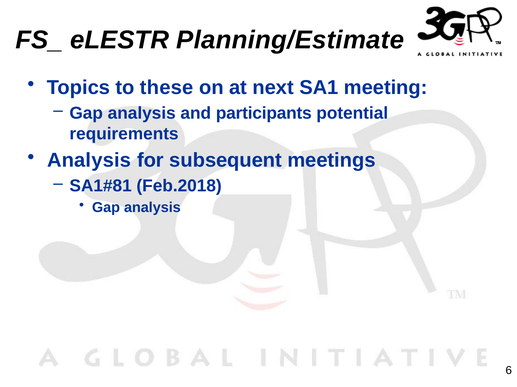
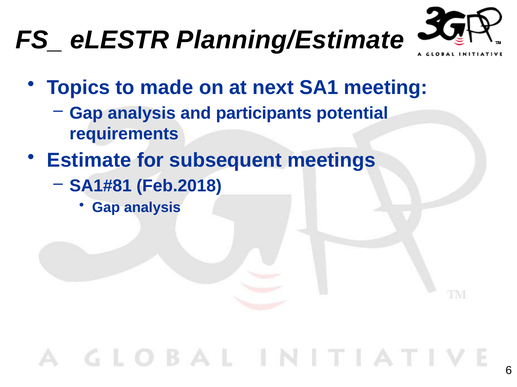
these: these -> made (167, 88)
Analysis: Analysis -> Estimate (89, 161)
